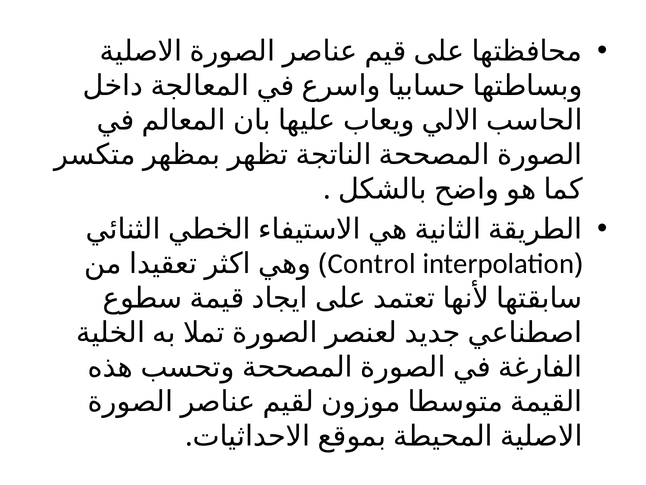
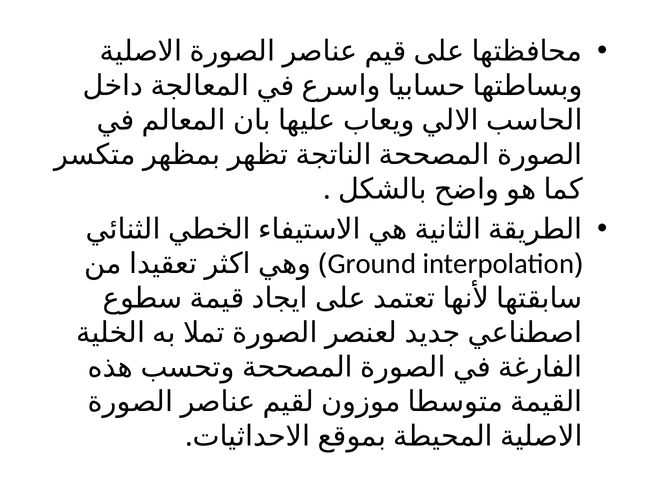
Control: Control -> Ground (372, 264)
